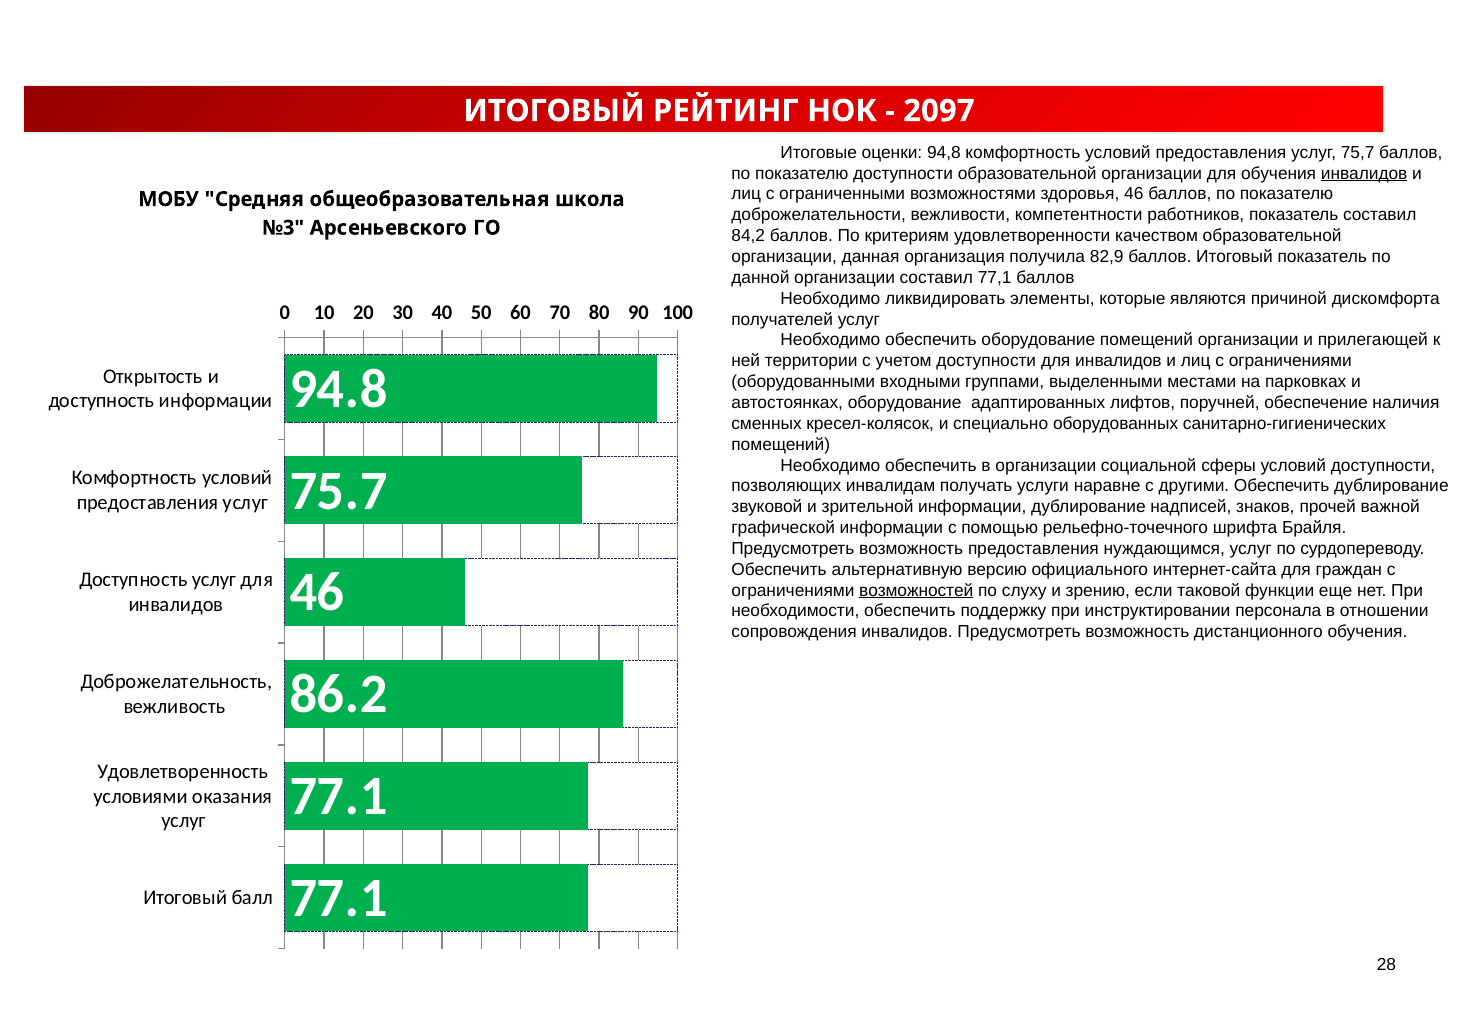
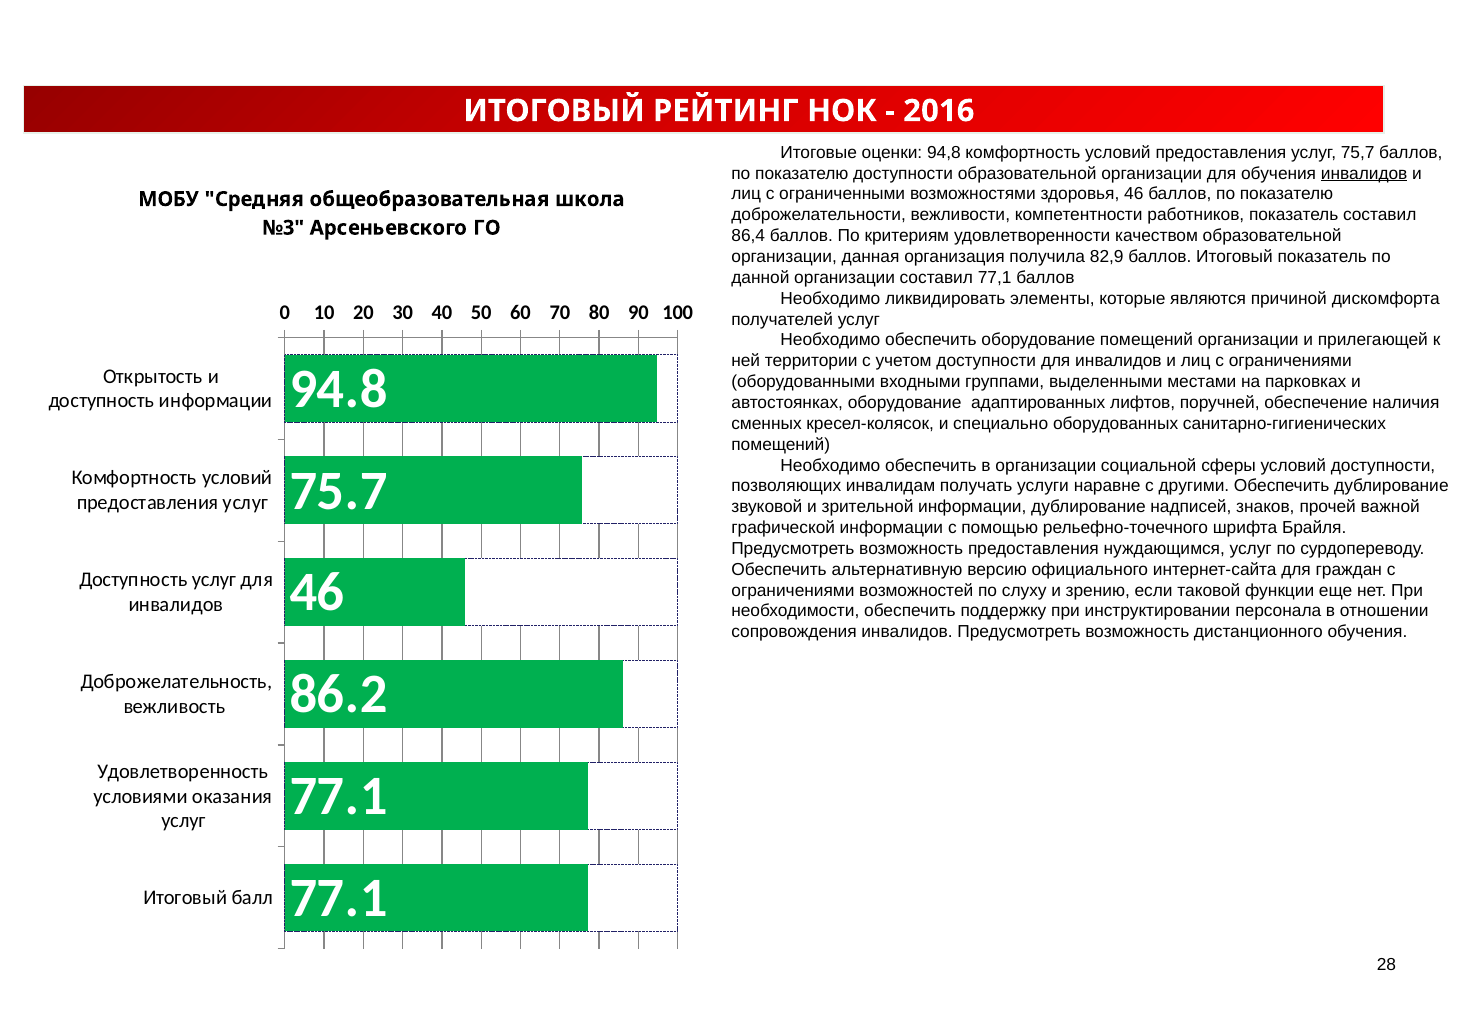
2097: 2097 -> 2016 (939, 111)
84,2: 84,2 -> 86,4 (748, 236)
возможностей underline: present -> none (916, 590)
